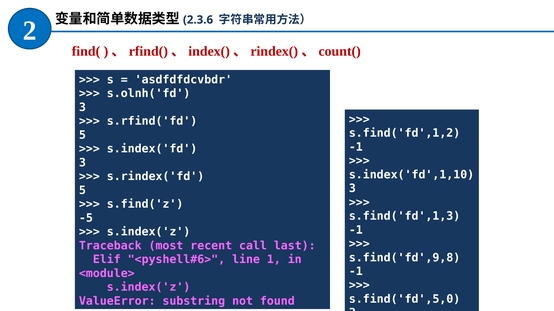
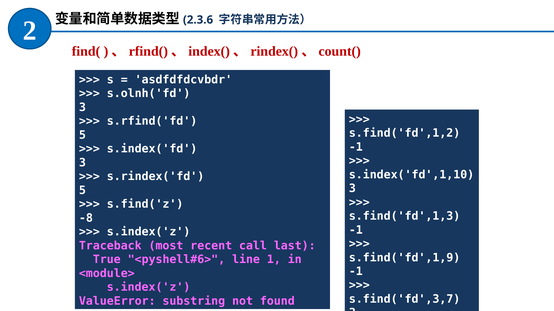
-5: -5 -> -8 (86, 218)
s.find('fd',9,8: s.find('fd',9,8 -> s.find('fd',1,9 (405, 258)
Elif: Elif -> True (107, 260)
s.find('fd',5,0: s.find('fd',5,0 -> s.find('fd',3,7 (405, 300)
